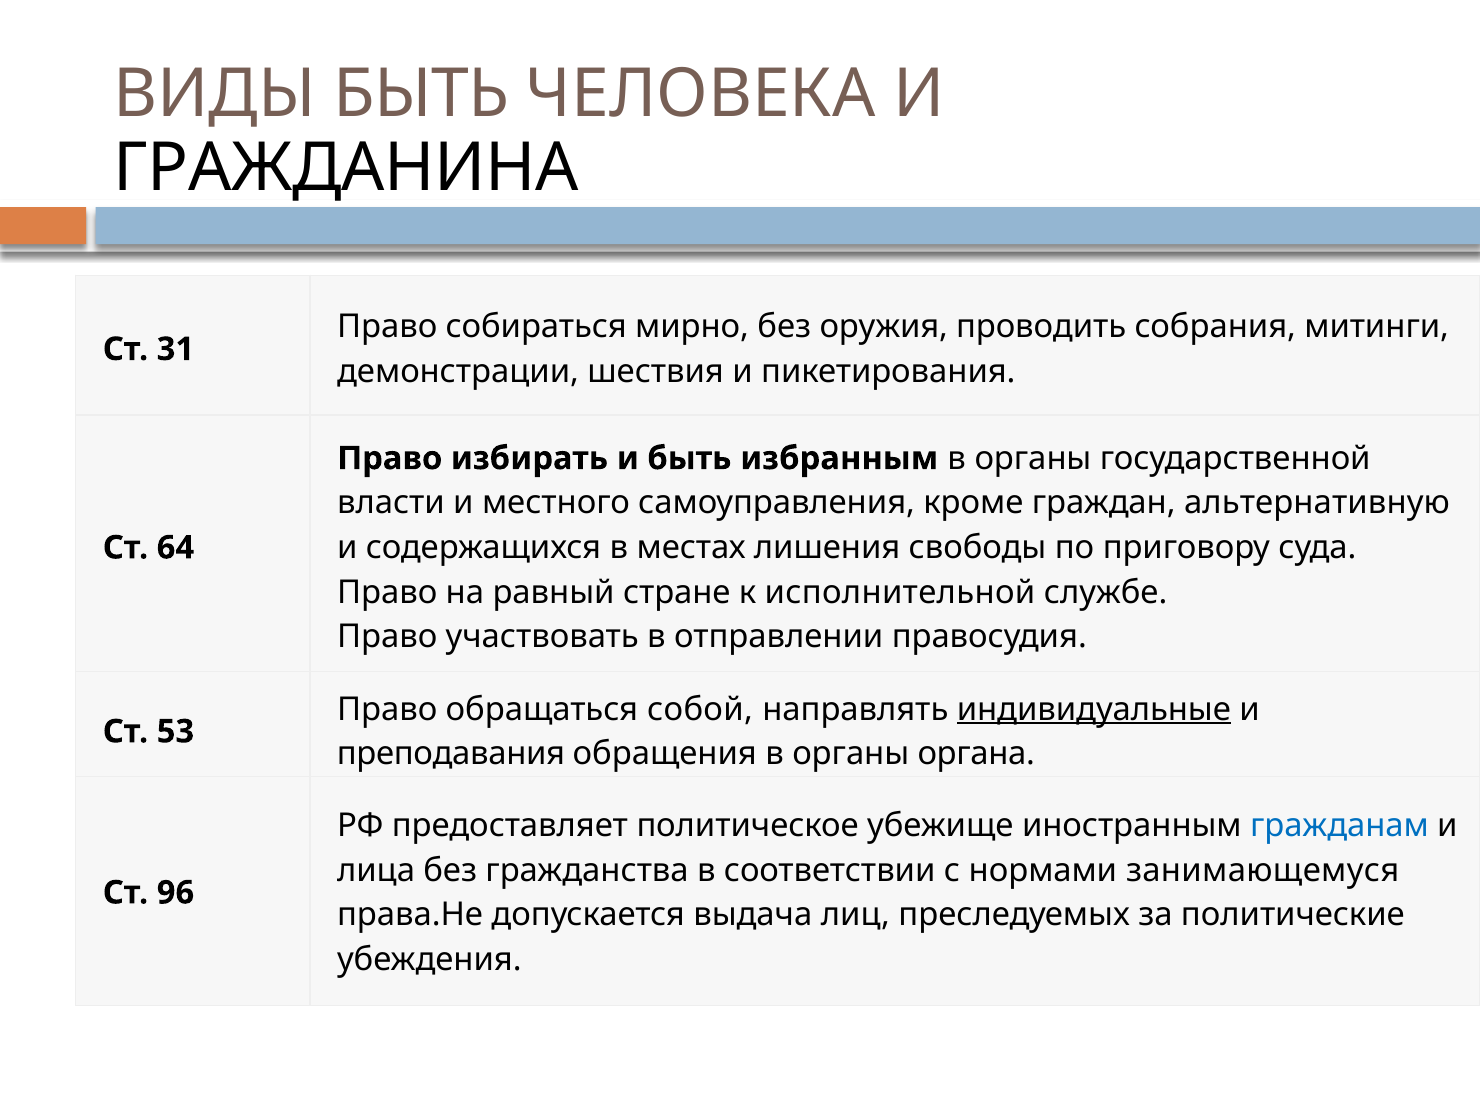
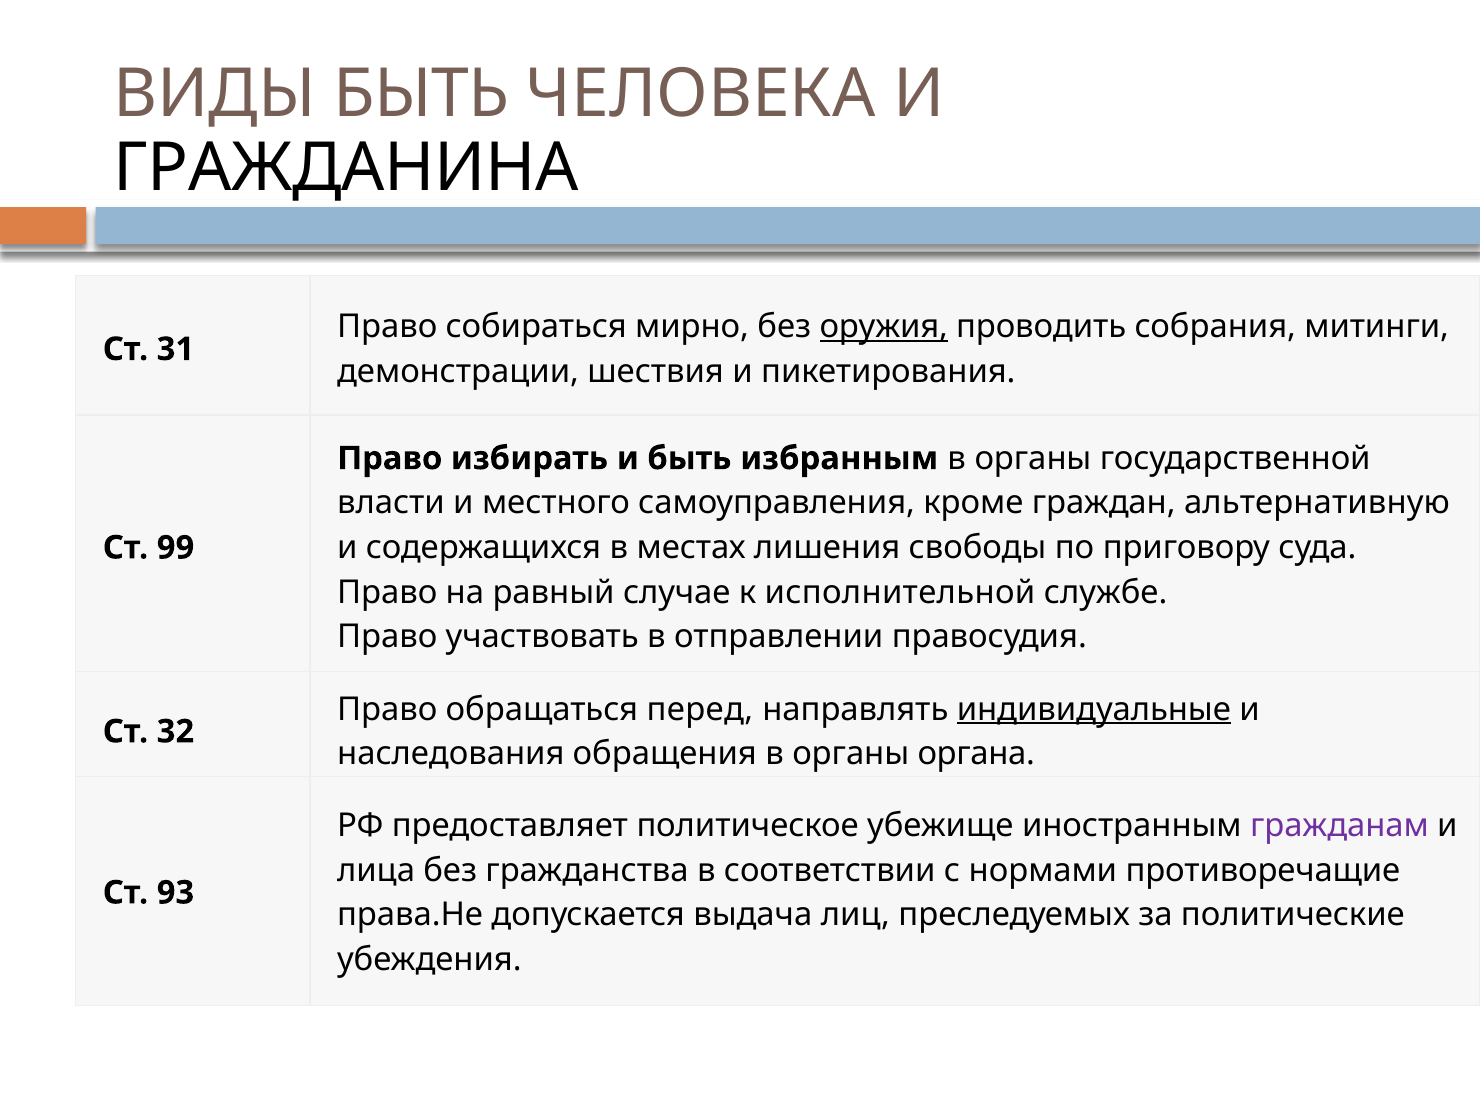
оружия underline: none -> present (884, 327)
64: 64 -> 99 (175, 548)
стране: стране -> случае (677, 592)
собой: собой -> перед (700, 709)
53: 53 -> 32 (175, 732)
преподавания: преподавания -> наследования (451, 754)
гражданам colour: blue -> purple (1339, 826)
занимающемуся: занимающемуся -> противоречащие (1263, 870)
96: 96 -> 93 (175, 893)
